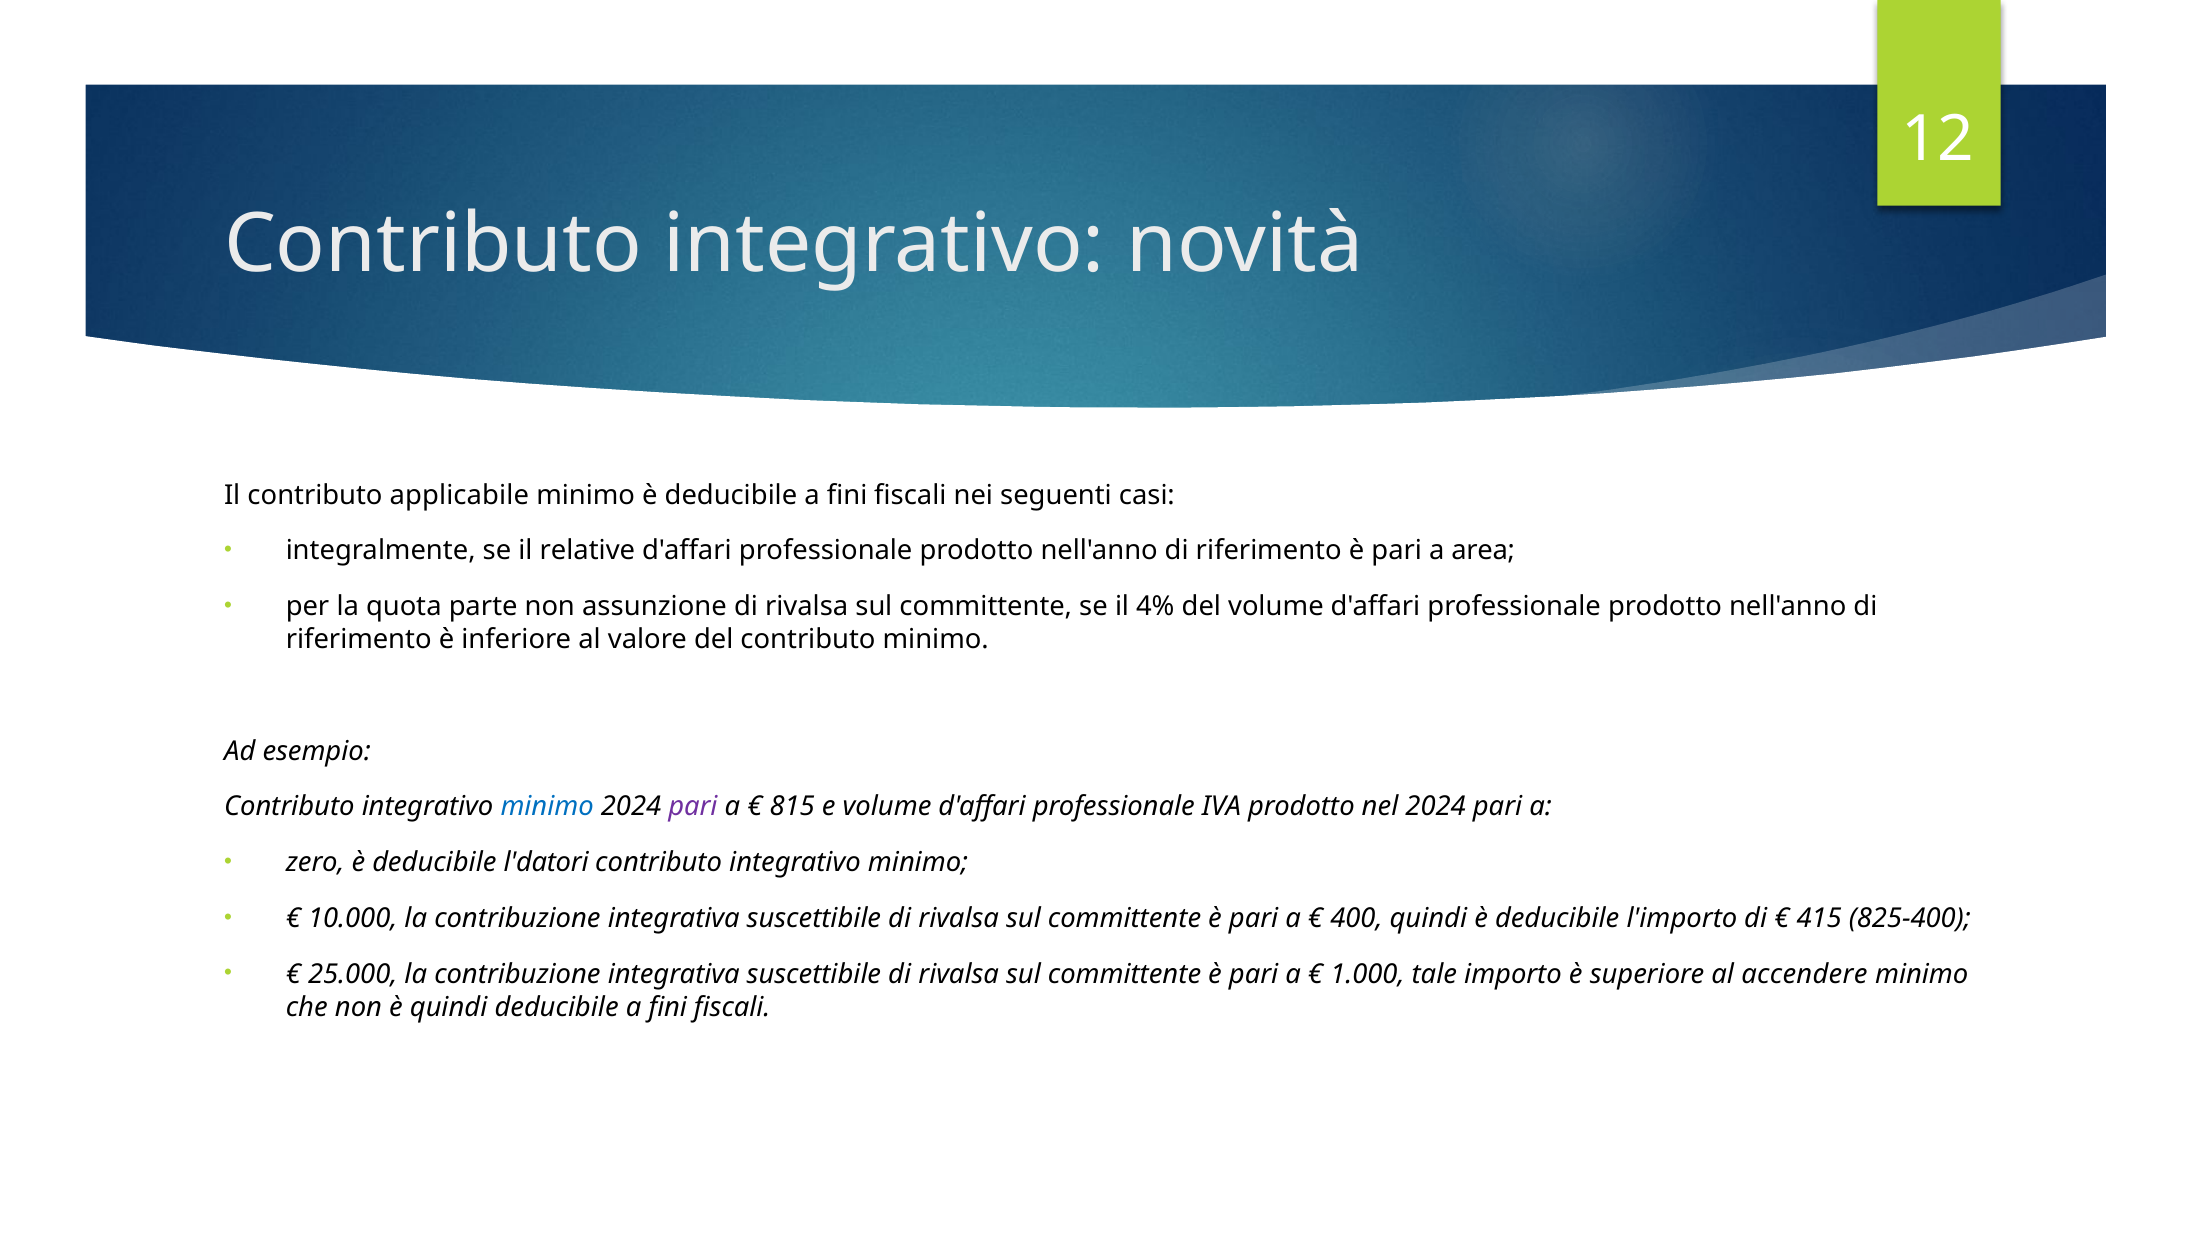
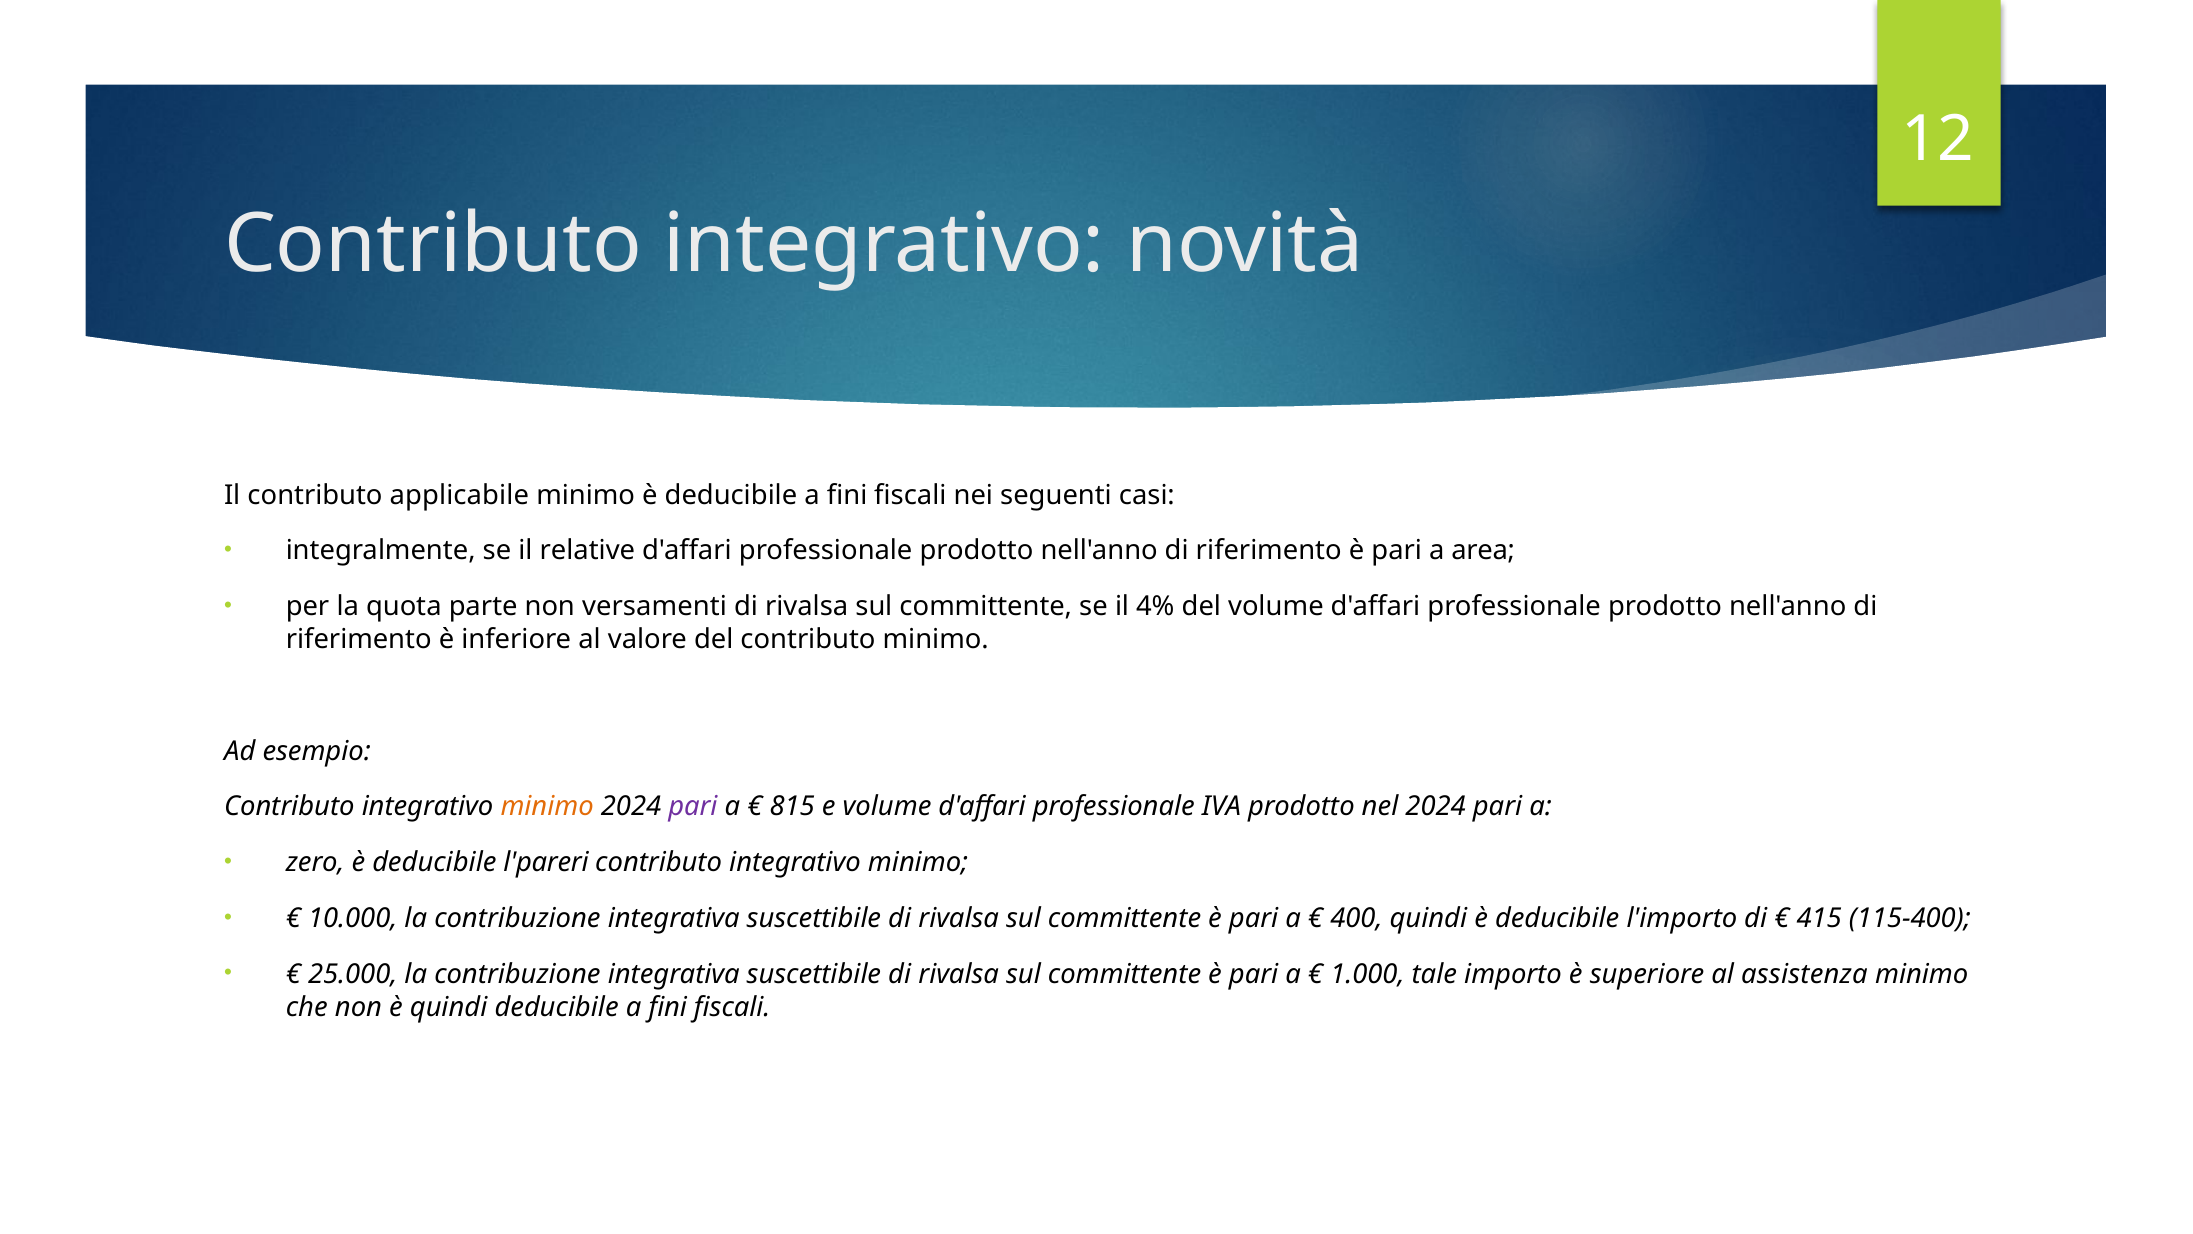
assunzione: assunzione -> versamenti (654, 606)
minimo colour: blue -> orange (547, 807)
l'datori: l'datori -> l'pareri (546, 862)
825-400: 825-400 -> 115-400 (1910, 918)
accendere: accendere -> assistenza (1804, 974)
